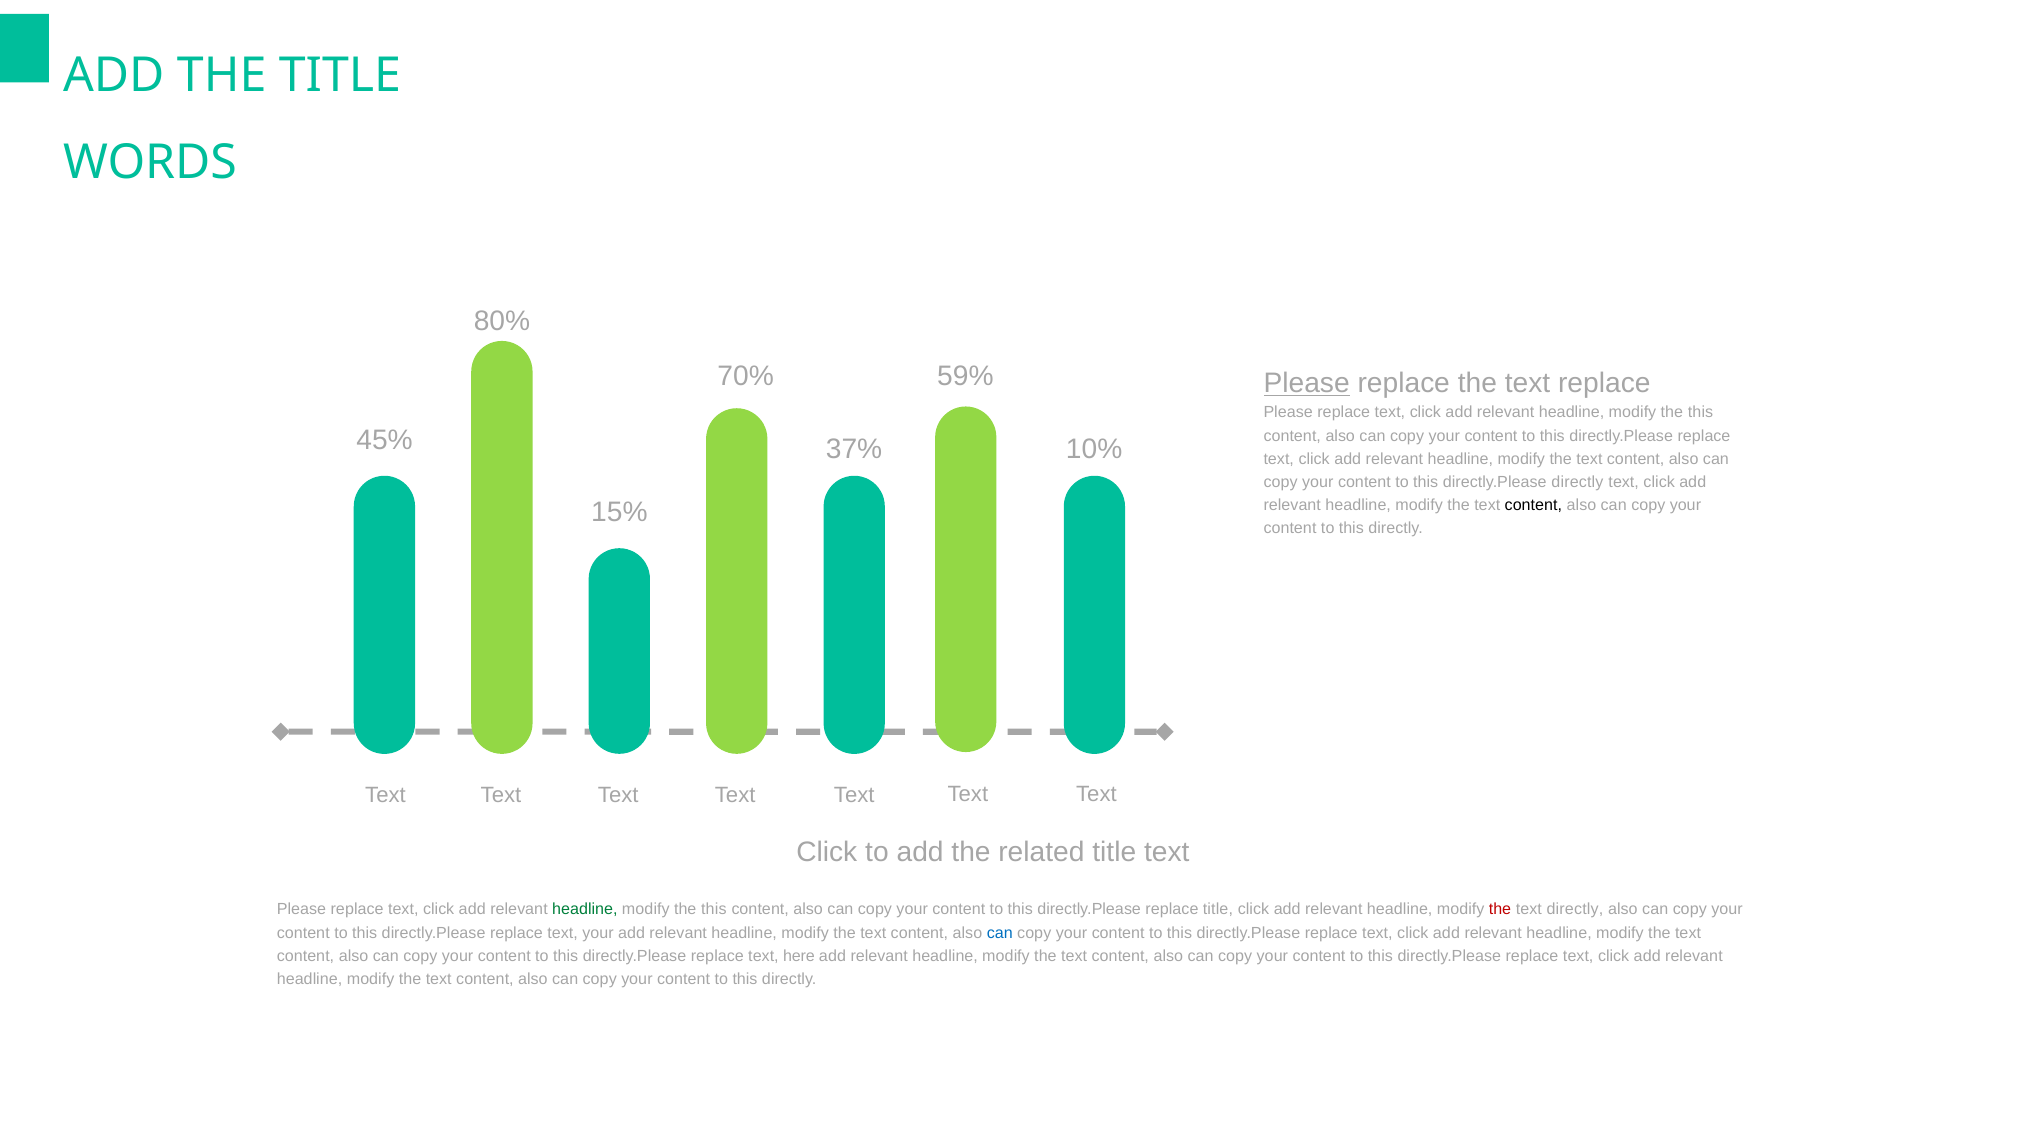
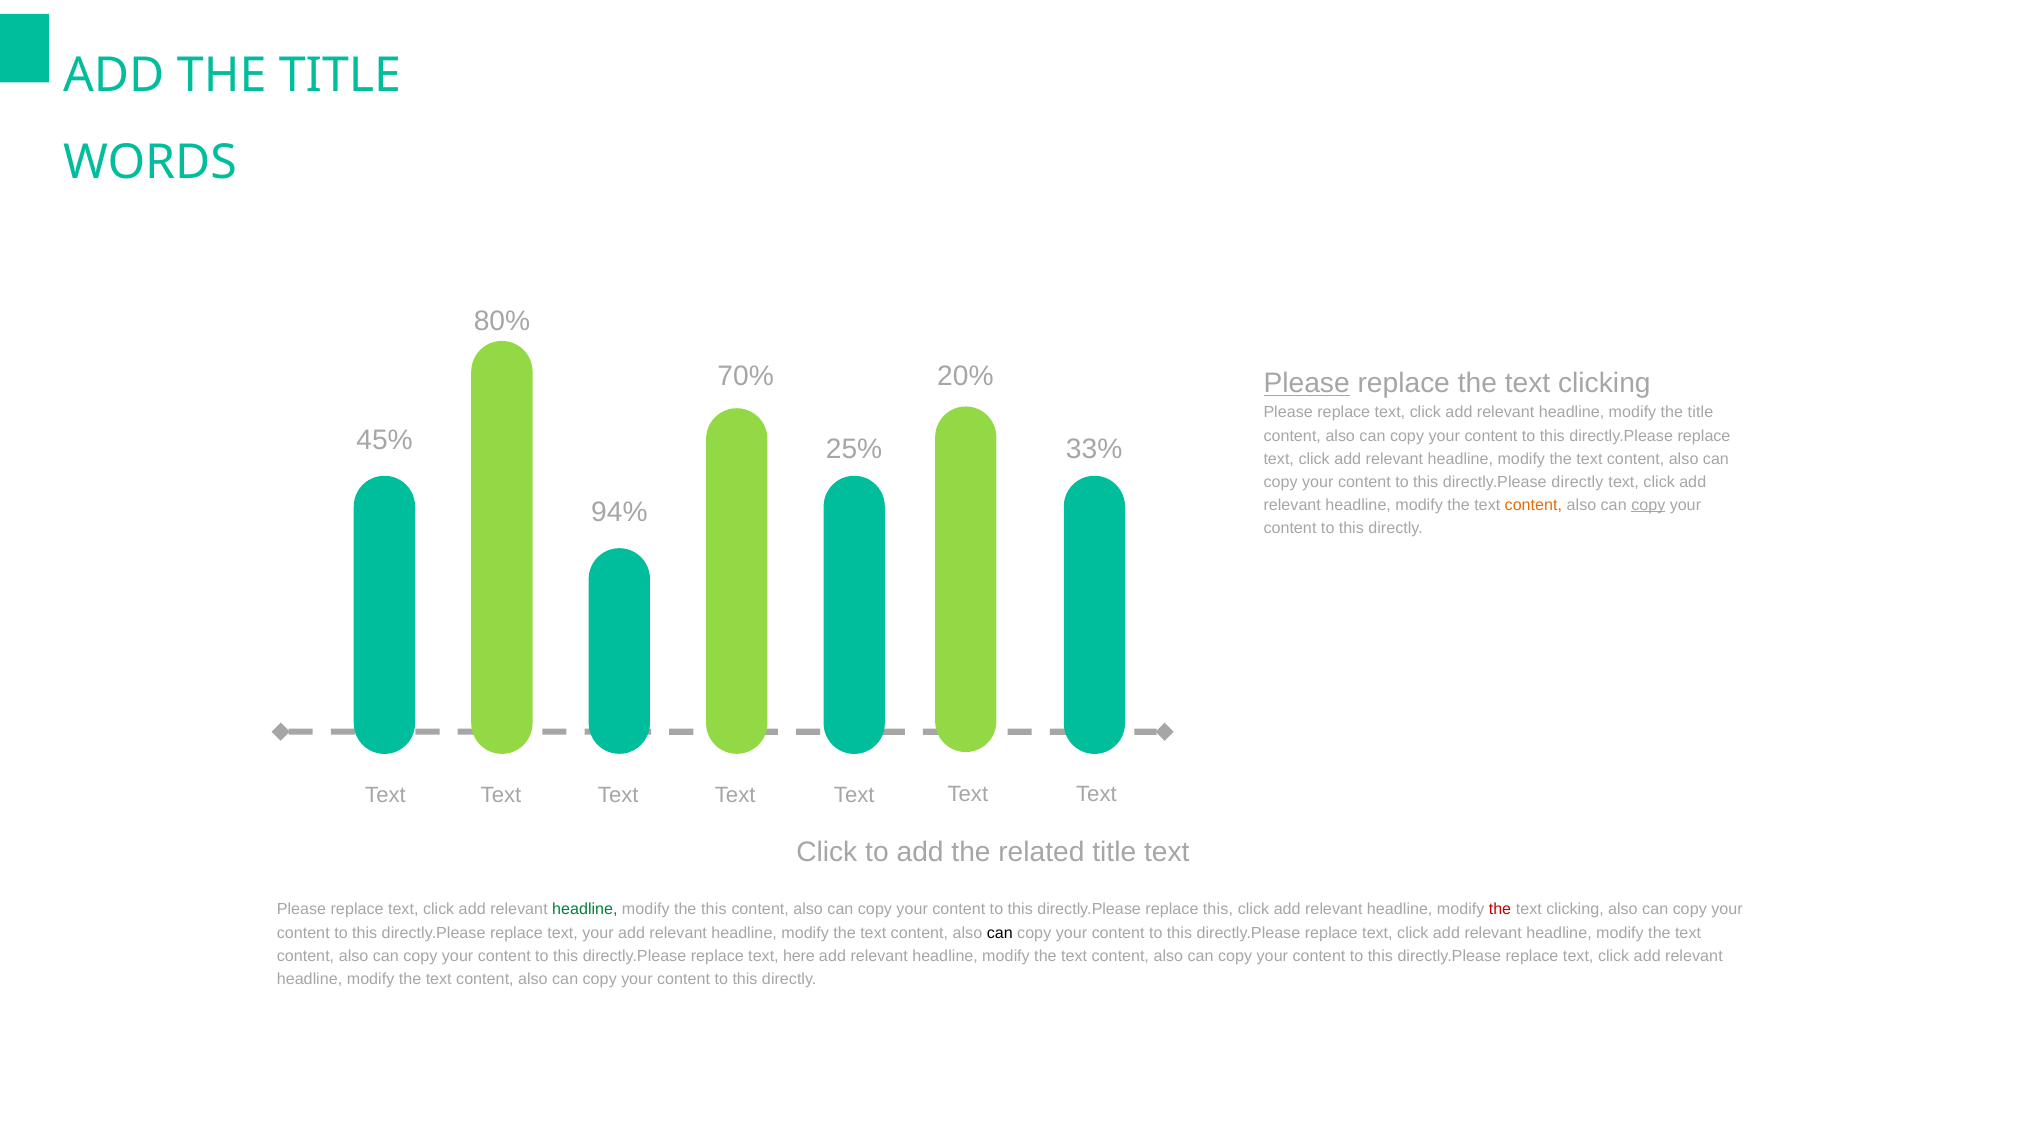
59%: 59% -> 20% (965, 376)
replace the text replace: replace -> clicking (1604, 384)
this: this -> title (1701, 413)
37%: 37% -> 25% (854, 449)
10%: 10% -> 33% (1094, 449)
content colour: black -> orange (1533, 505)
copy underline: none -> present (1648, 505)
15%: 15% -> 94% (619, 513)
replace title: title -> this (1218, 910)
directly: directly -> clicking (1575, 910)
can colour: blue -> black (1000, 933)
